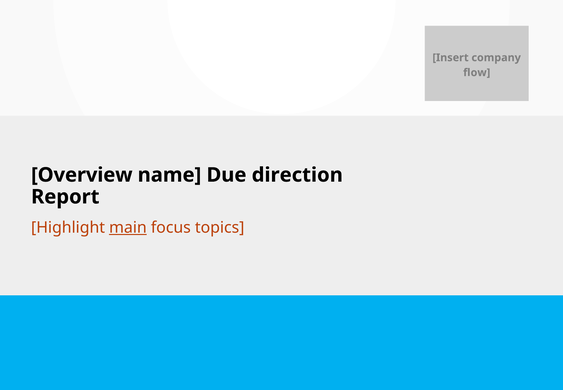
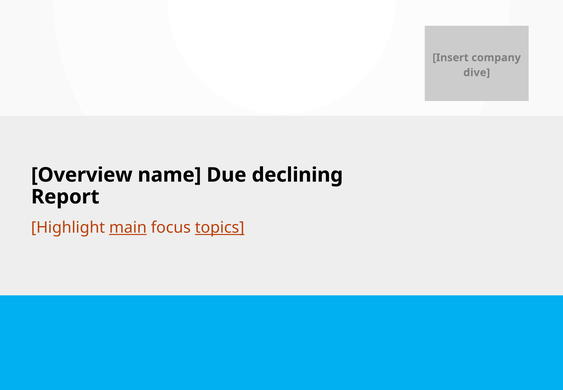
flow: flow -> dive (477, 73)
direction: direction -> declining (297, 175)
topics underline: none -> present (220, 227)
